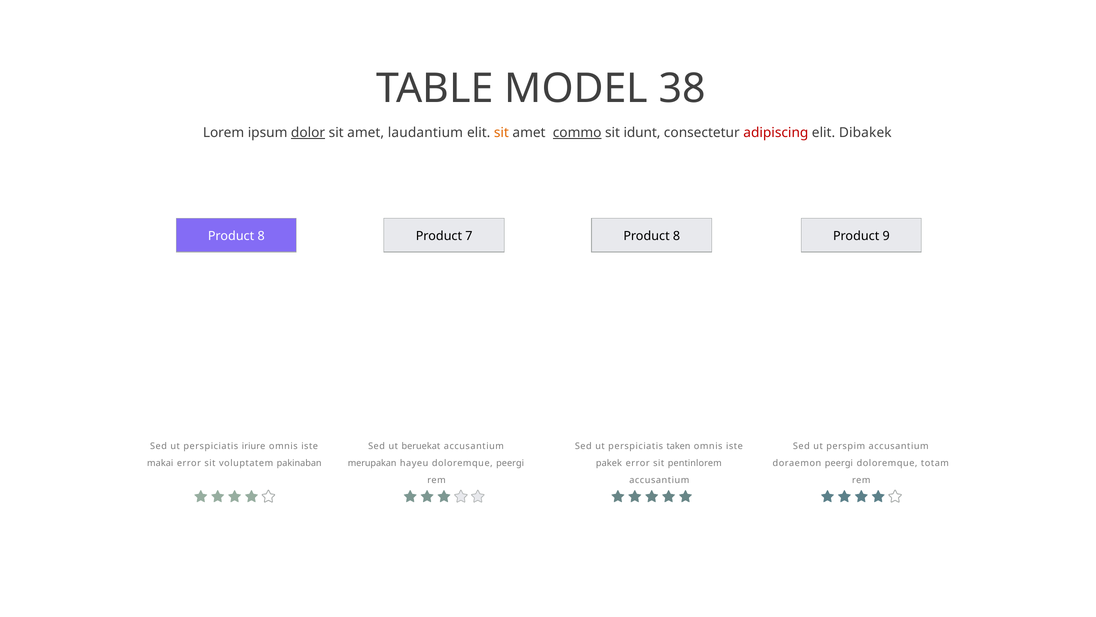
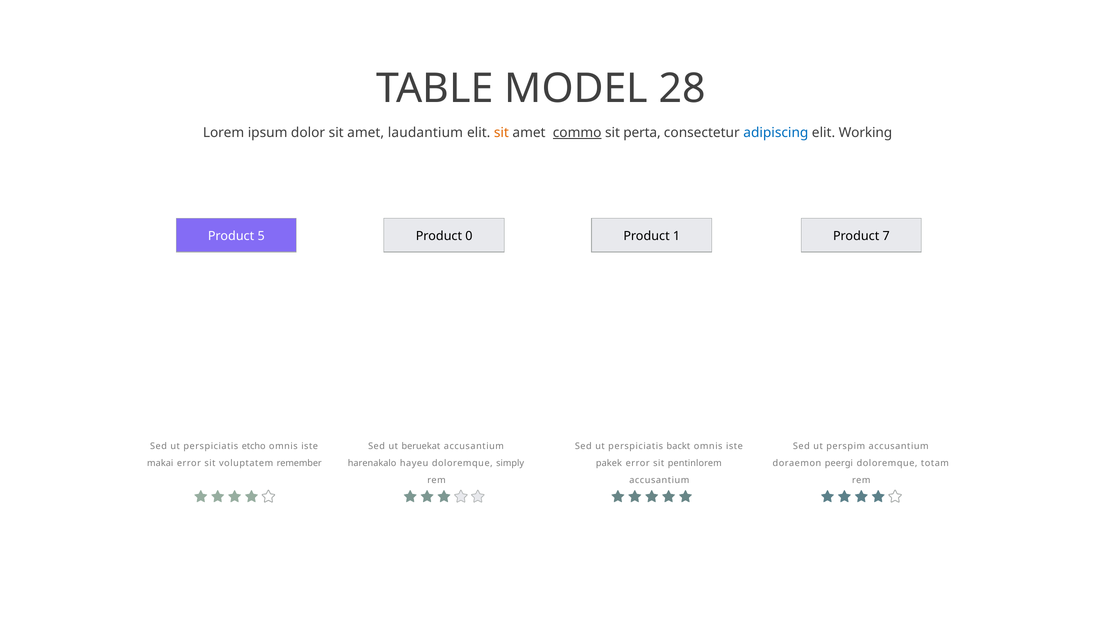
38: 38 -> 28 (682, 89)
dolor underline: present -> none (308, 133)
idunt: idunt -> perta (642, 133)
adipiscing colour: red -> blue (776, 133)
Dibakek: Dibakek -> Working (865, 133)
8: 8 -> 5 (261, 236)
7: 7 -> 0 (469, 236)
8: 8 -> 1 (677, 236)
9: 9 -> 7 (886, 236)
iriure: iriure -> etcho (254, 446)
taken: taken -> backt (678, 446)
pakinaban: pakinaban -> remember (299, 463)
merupakan: merupakan -> harenakalo (372, 463)
doloremque peergi: peergi -> simply (510, 463)
